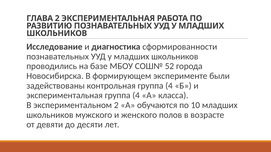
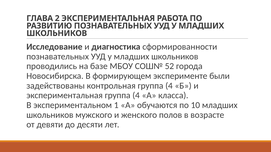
экспериментальном 2: 2 -> 1 (116, 105)
